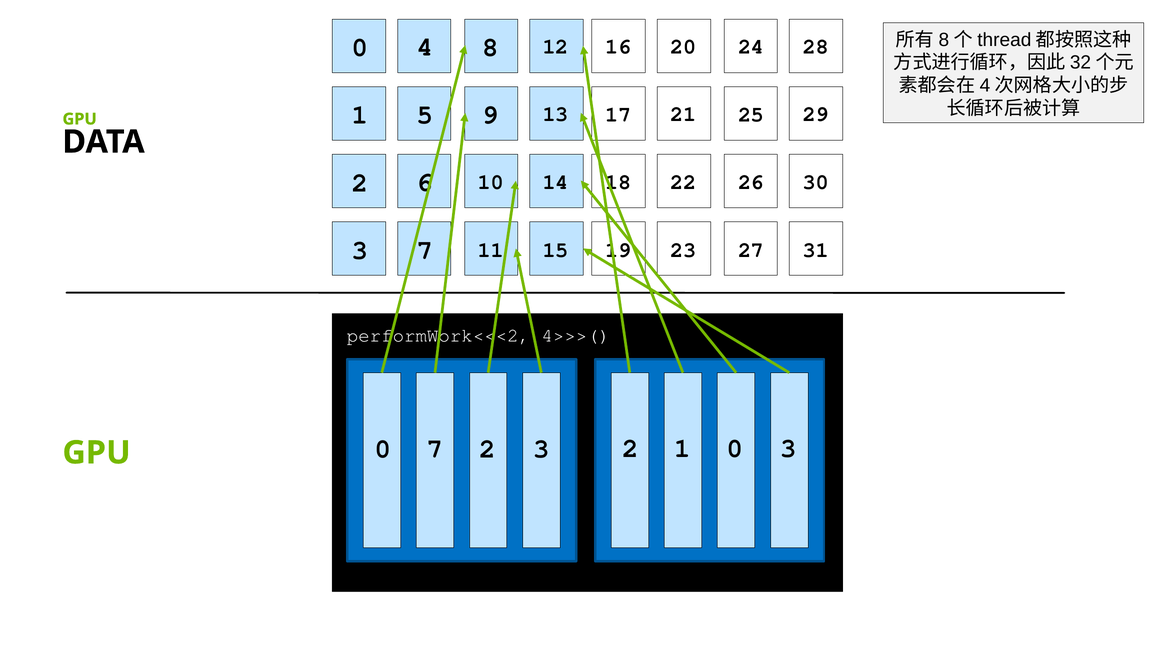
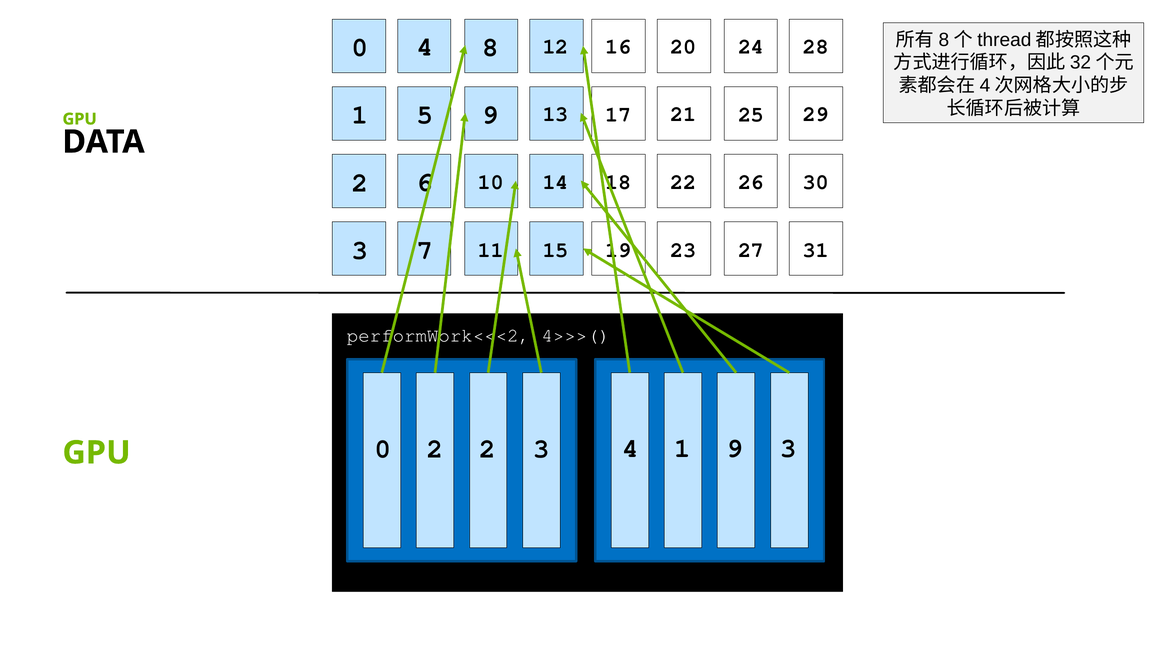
0 7: 7 -> 2 (435, 449)
2: 2 -> 4 (630, 448)
1 0: 0 -> 9 (735, 448)
